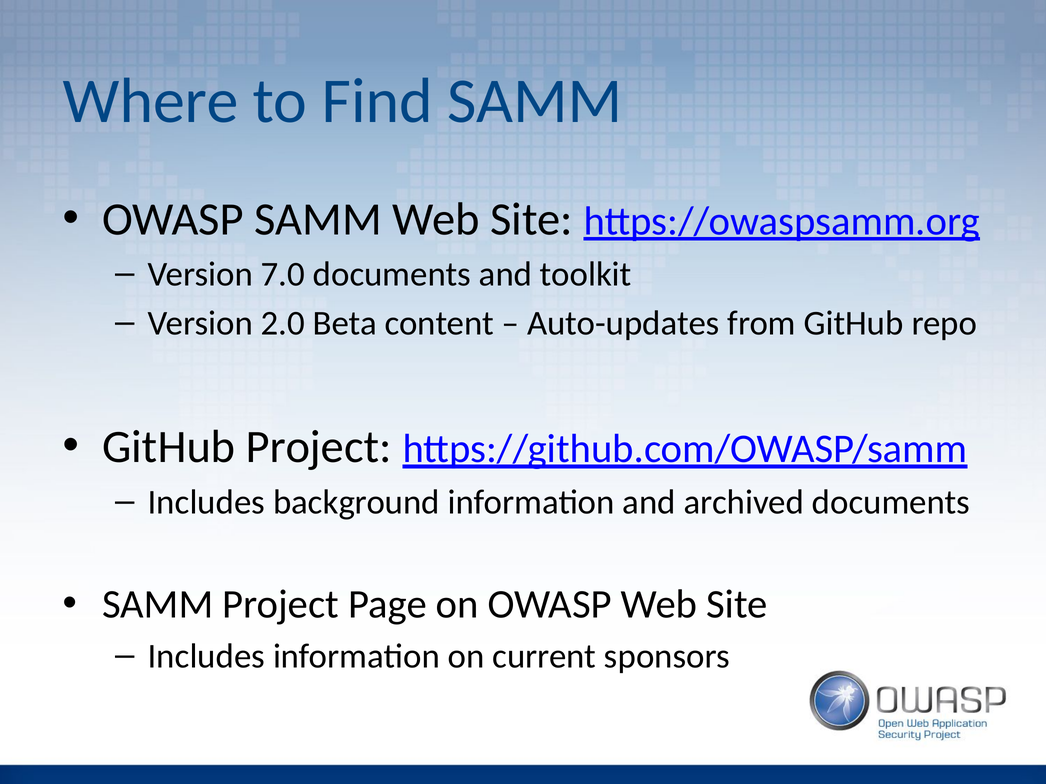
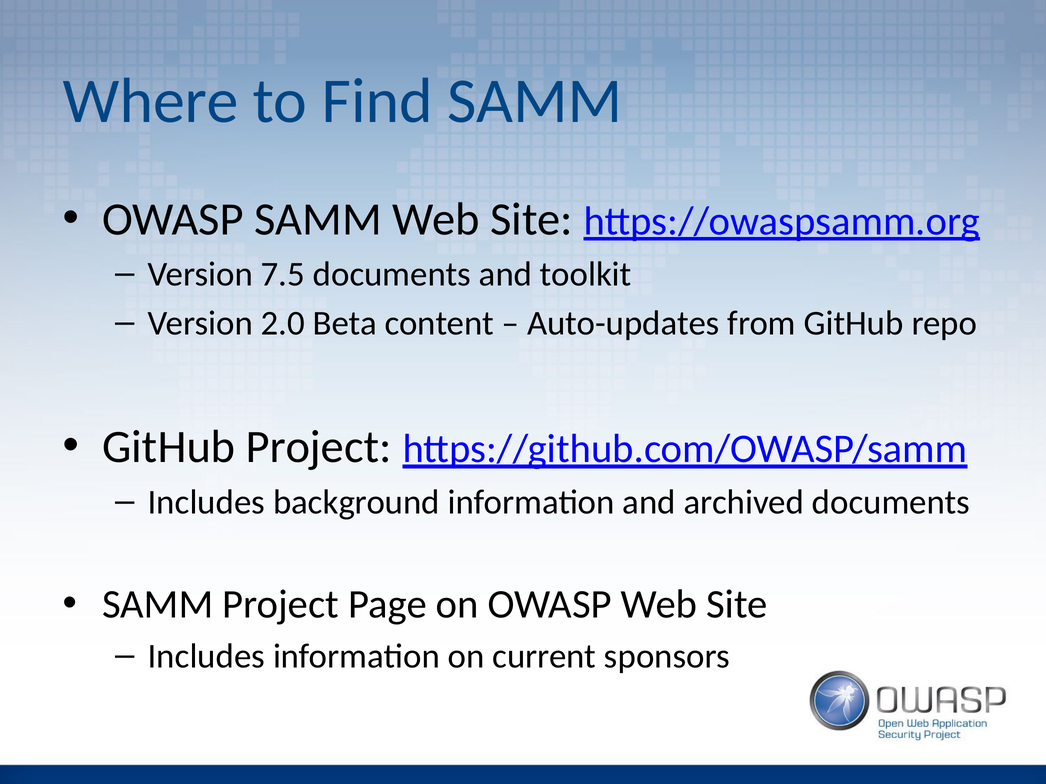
7.0: 7.0 -> 7.5 (283, 274)
